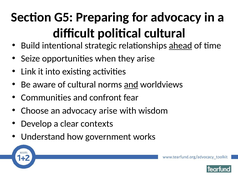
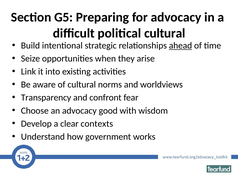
and underline: present -> none (131, 84)
Communities: Communities -> Transparency (46, 97)
advocacy arise: arise -> good (108, 110)
